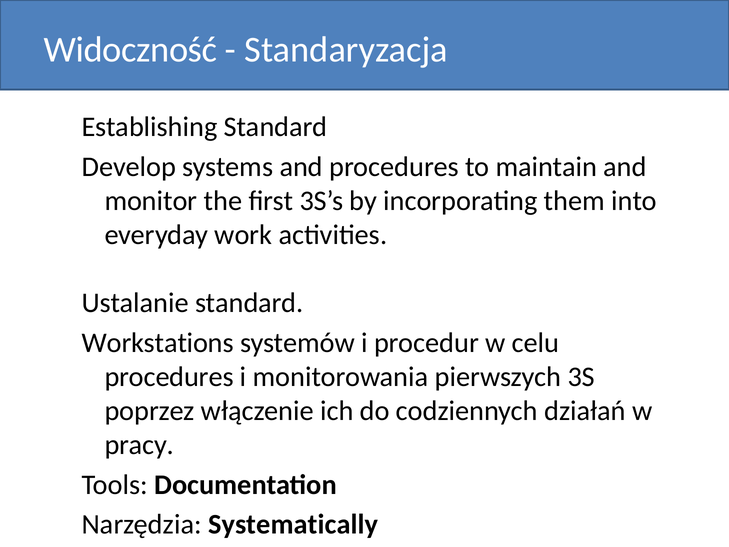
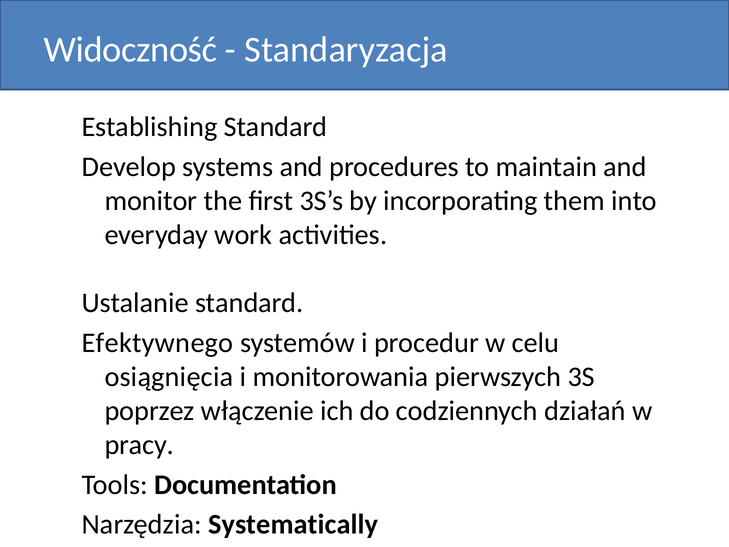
Workstations: Workstations -> Efektywnego (158, 343)
procedures: procedures -> osiągnięcia (169, 377)
